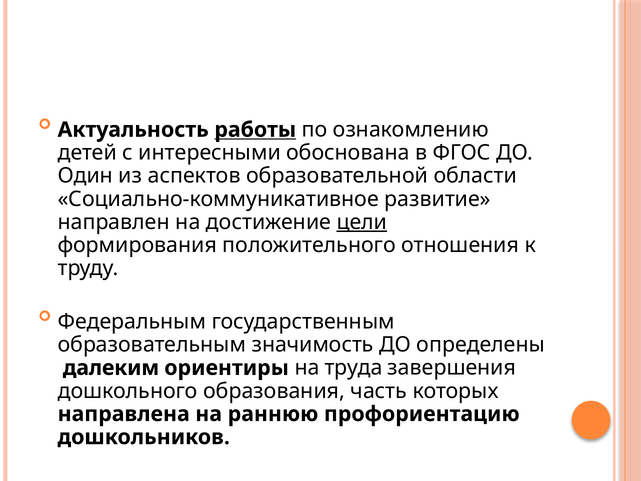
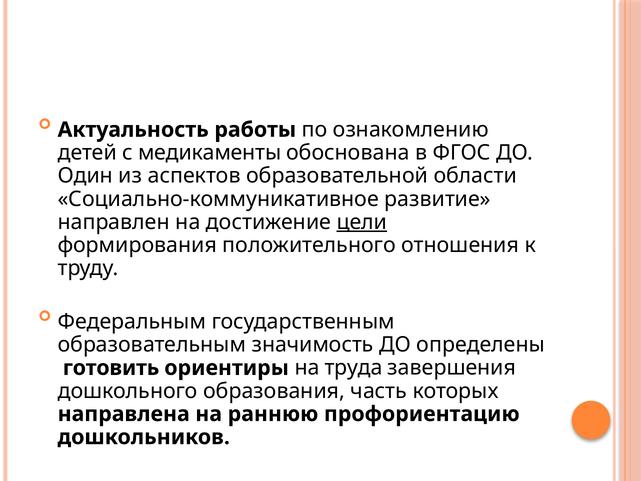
работы underline: present -> none (255, 130)
интересными: интересными -> медикаменты (210, 153)
далеким: далеким -> готовить (111, 368)
